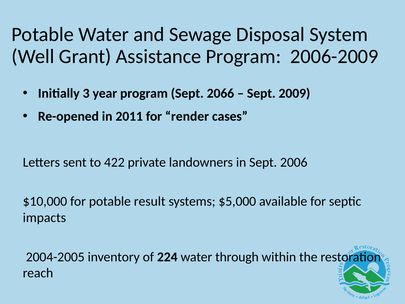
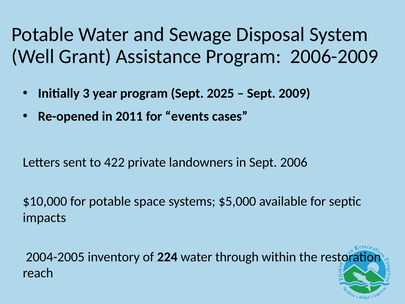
2066: 2066 -> 2025 (220, 93)
render: render -> events (187, 116)
result: result -> space (150, 201)
